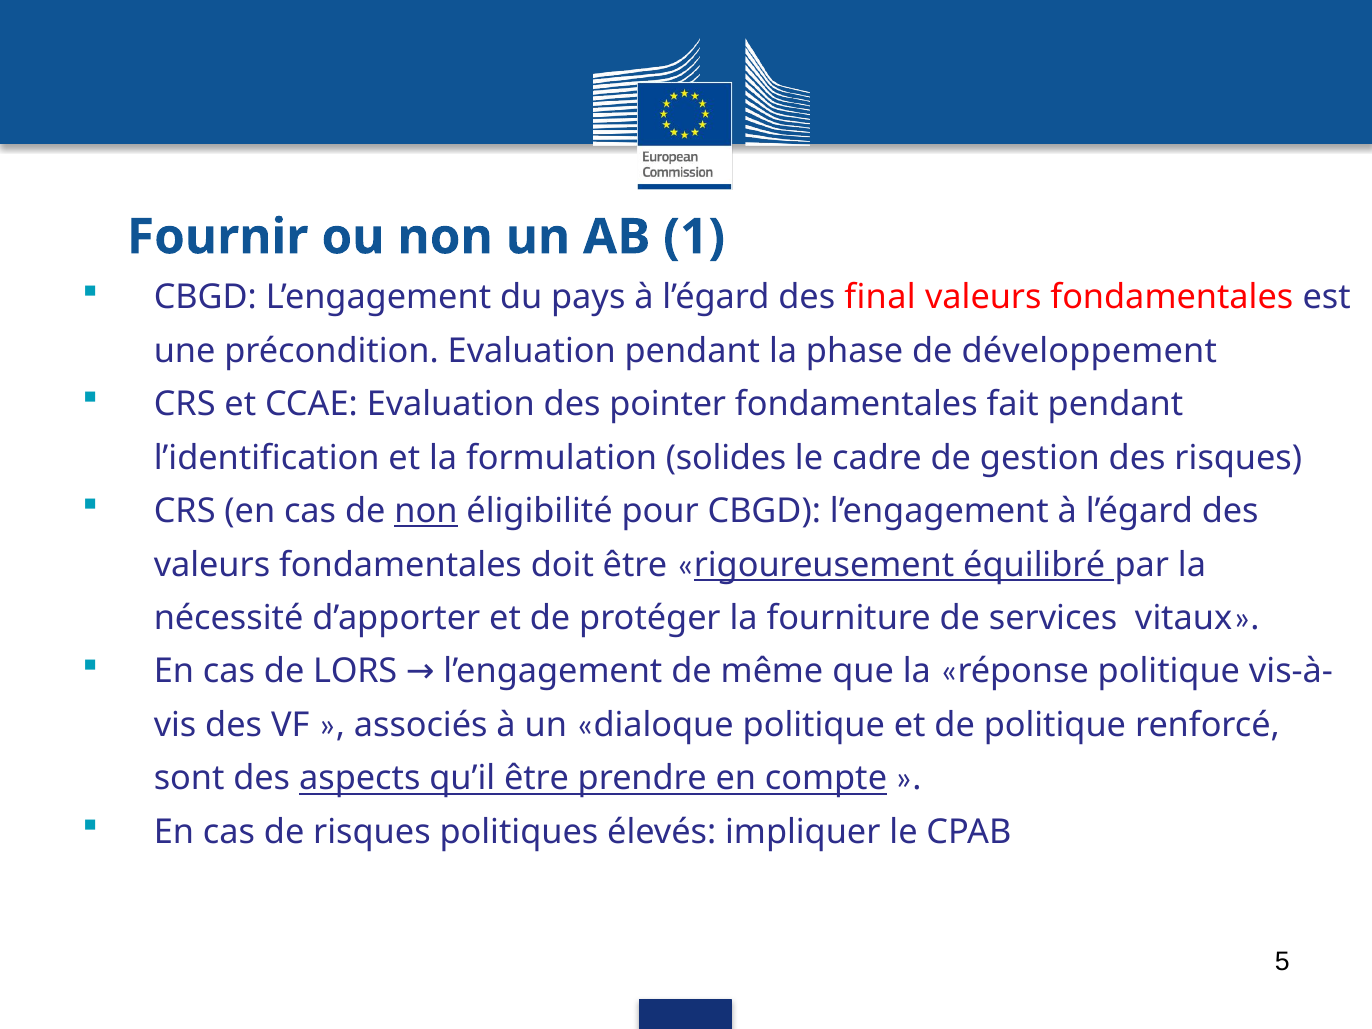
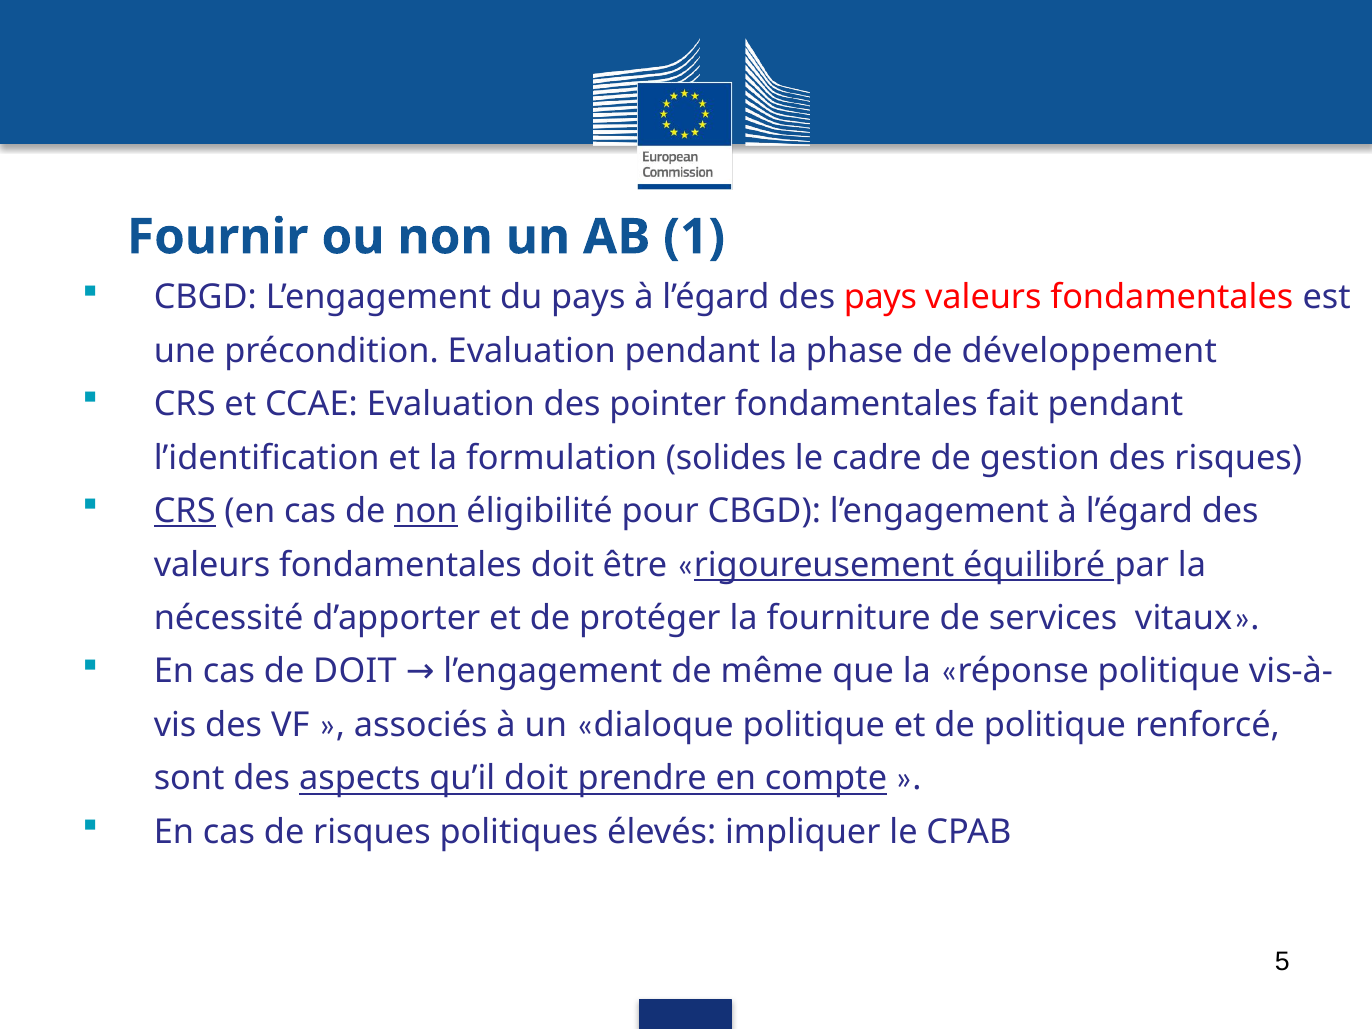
des final: final -> pays (880, 297)
CRS underline: none -> present (185, 511)
de LORS: LORS -> DOIT (355, 672)
qu’il être: être -> doit (536, 779)
